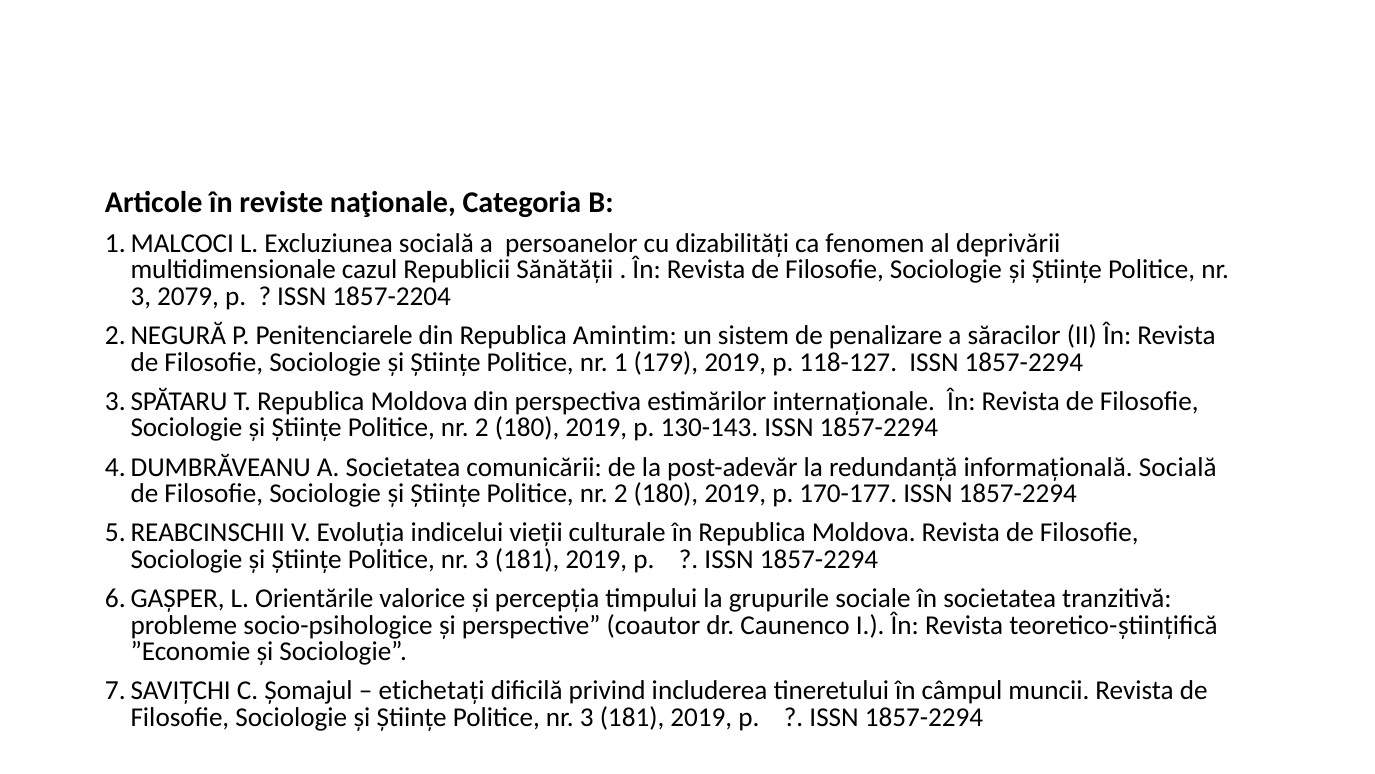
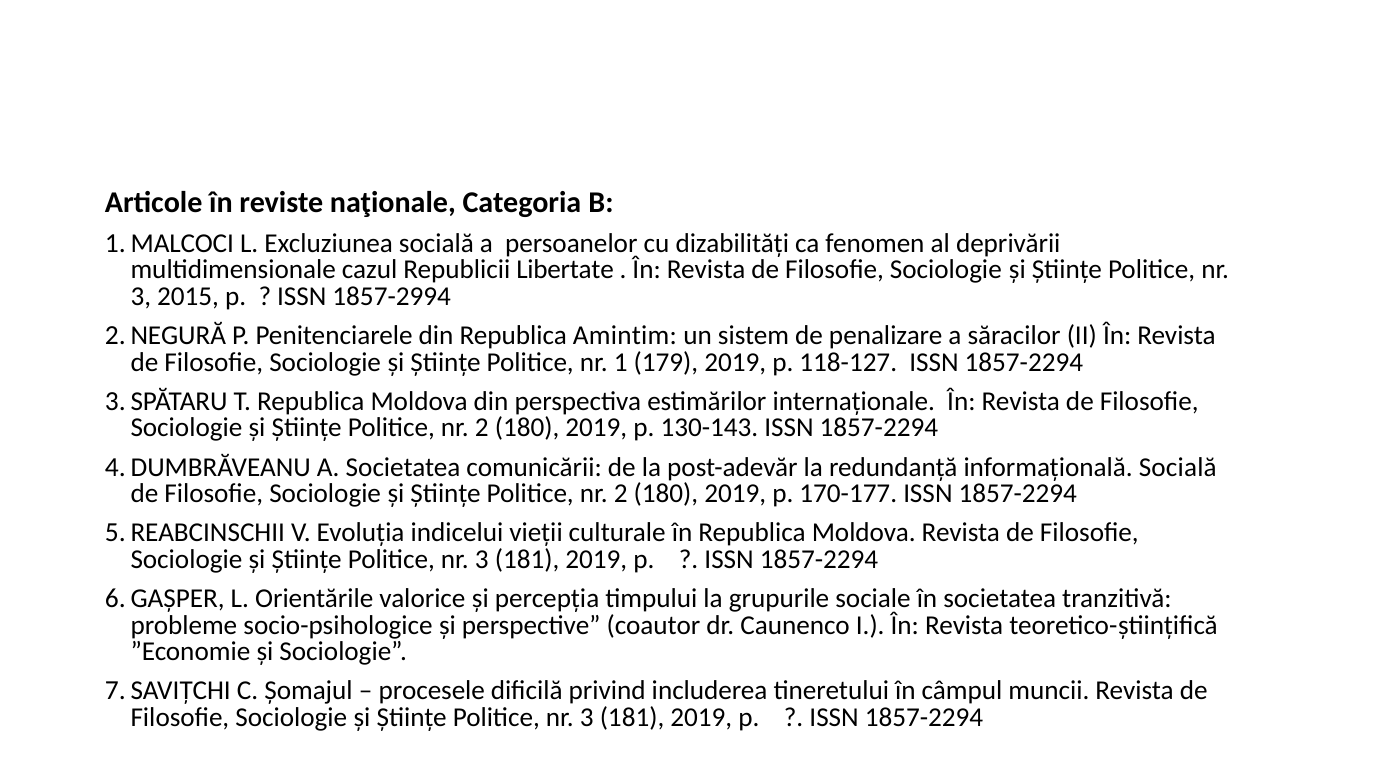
Sănătății: Sănătății -> Libertate (565, 270)
2079: 2079 -> 2015 (188, 296)
1857-2204: 1857-2204 -> 1857-2994 (392, 296)
etichetați: etichetați -> procesele (432, 690)
